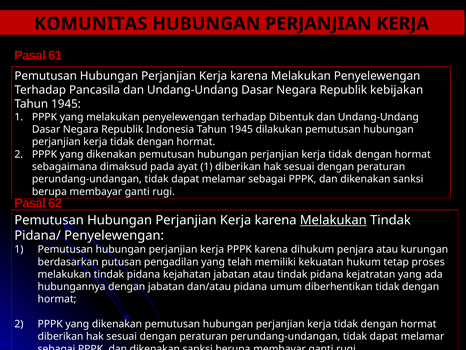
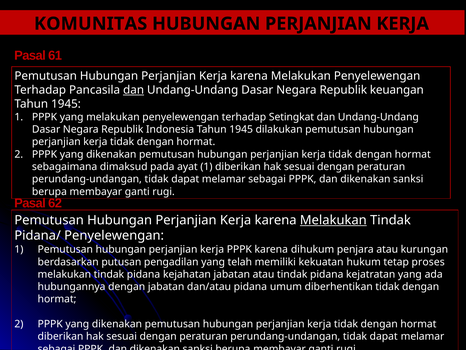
dan underline: none -> present (134, 90)
kebijakan: kebijakan -> keuangan (397, 90)
Dibentuk: Dibentuk -> Setingkat (292, 117)
